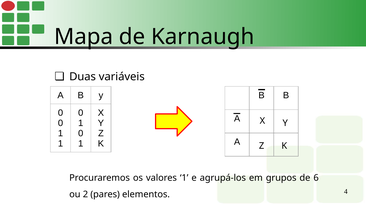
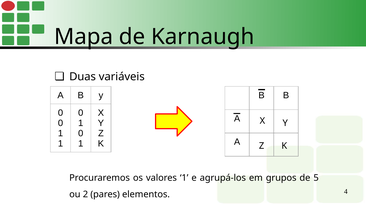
6: 6 -> 5 (316, 178)
